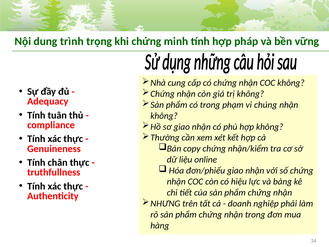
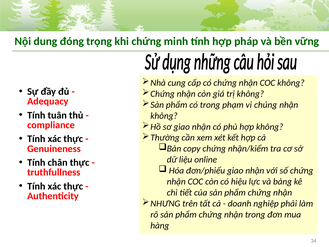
trình: trình -> đóng (72, 41)
